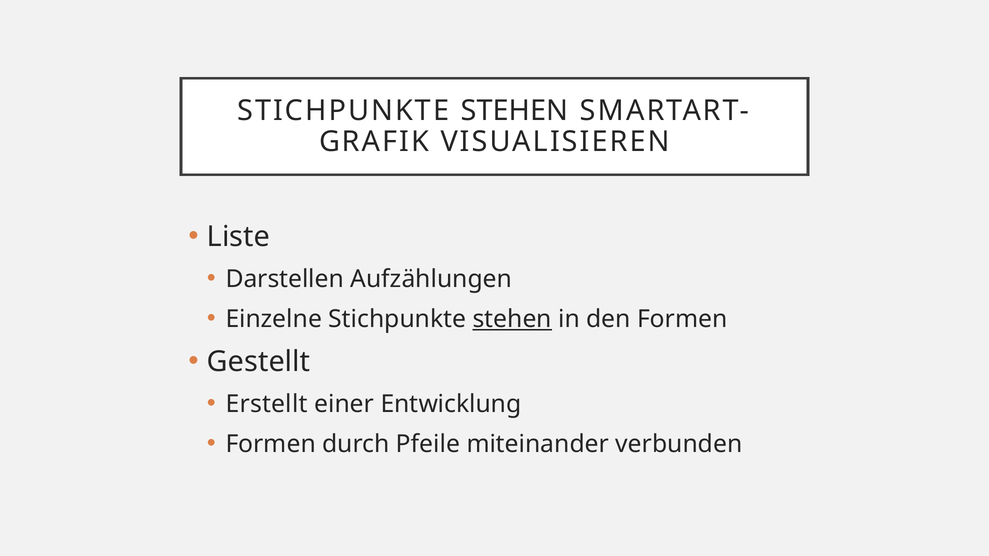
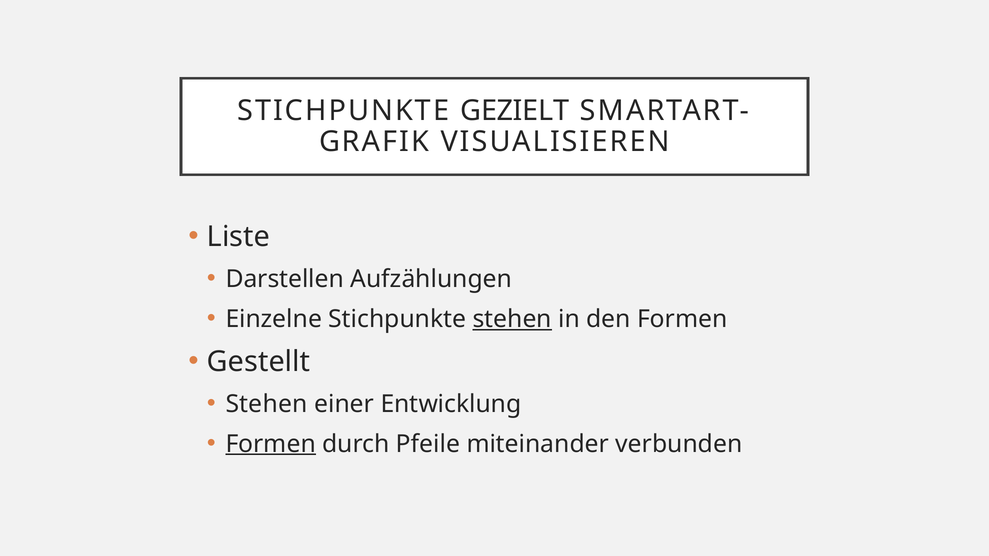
STEHEN: STEHEN -> GEZIELT (515, 111)
Erstellt: Erstellt -> Stehen (267, 404)
Formen underline: none -> present (271, 444)
